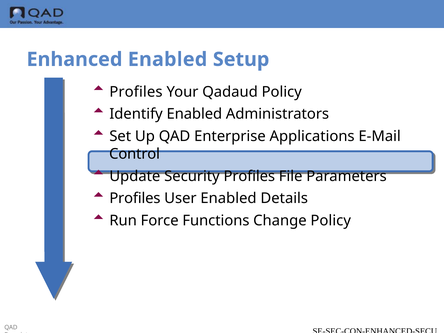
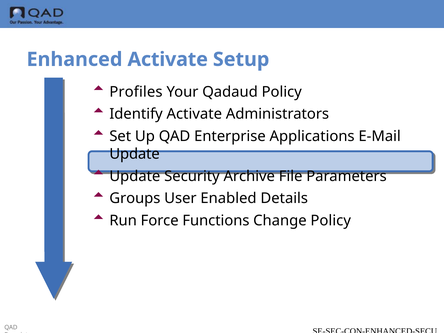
Enabled: Enabled -> Activate (168, 59)
Identify Enabled: Enabled -> Activate (194, 114)
Control: Control -> Update (135, 154)
Security Profiles: Profiles -> Archive (249, 176)
Profiles: Profiles -> Groups (135, 198)
